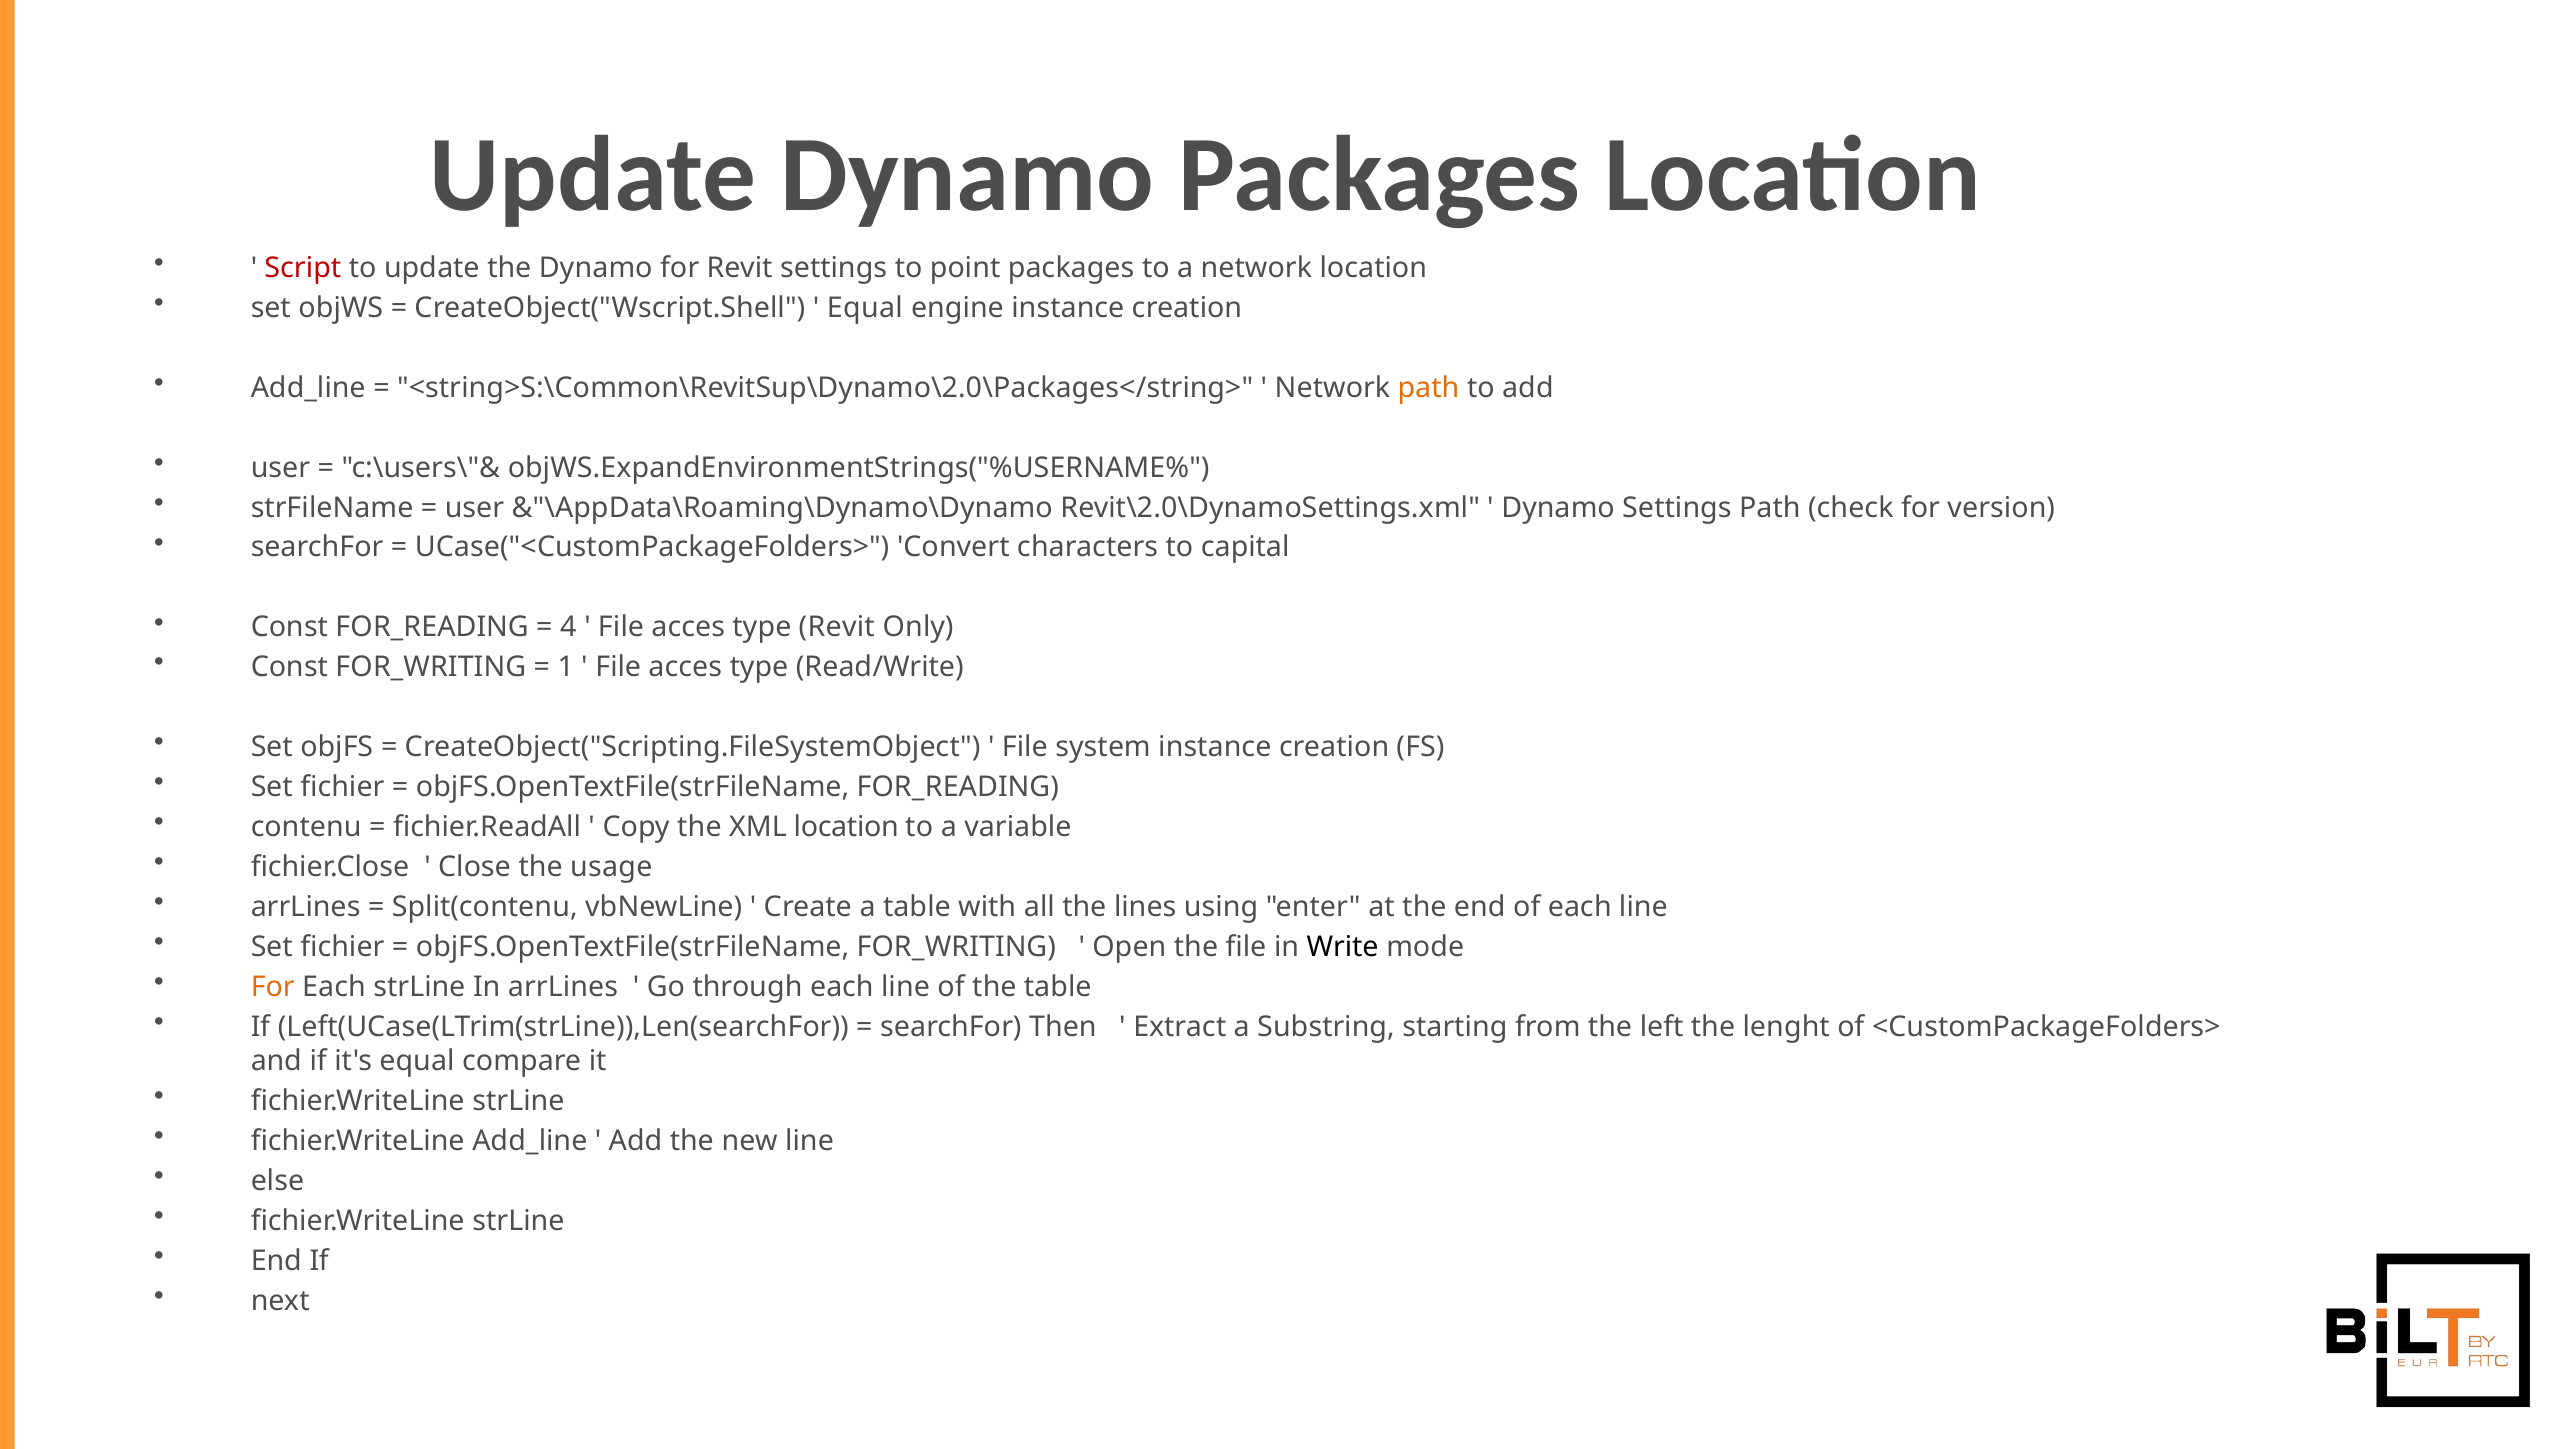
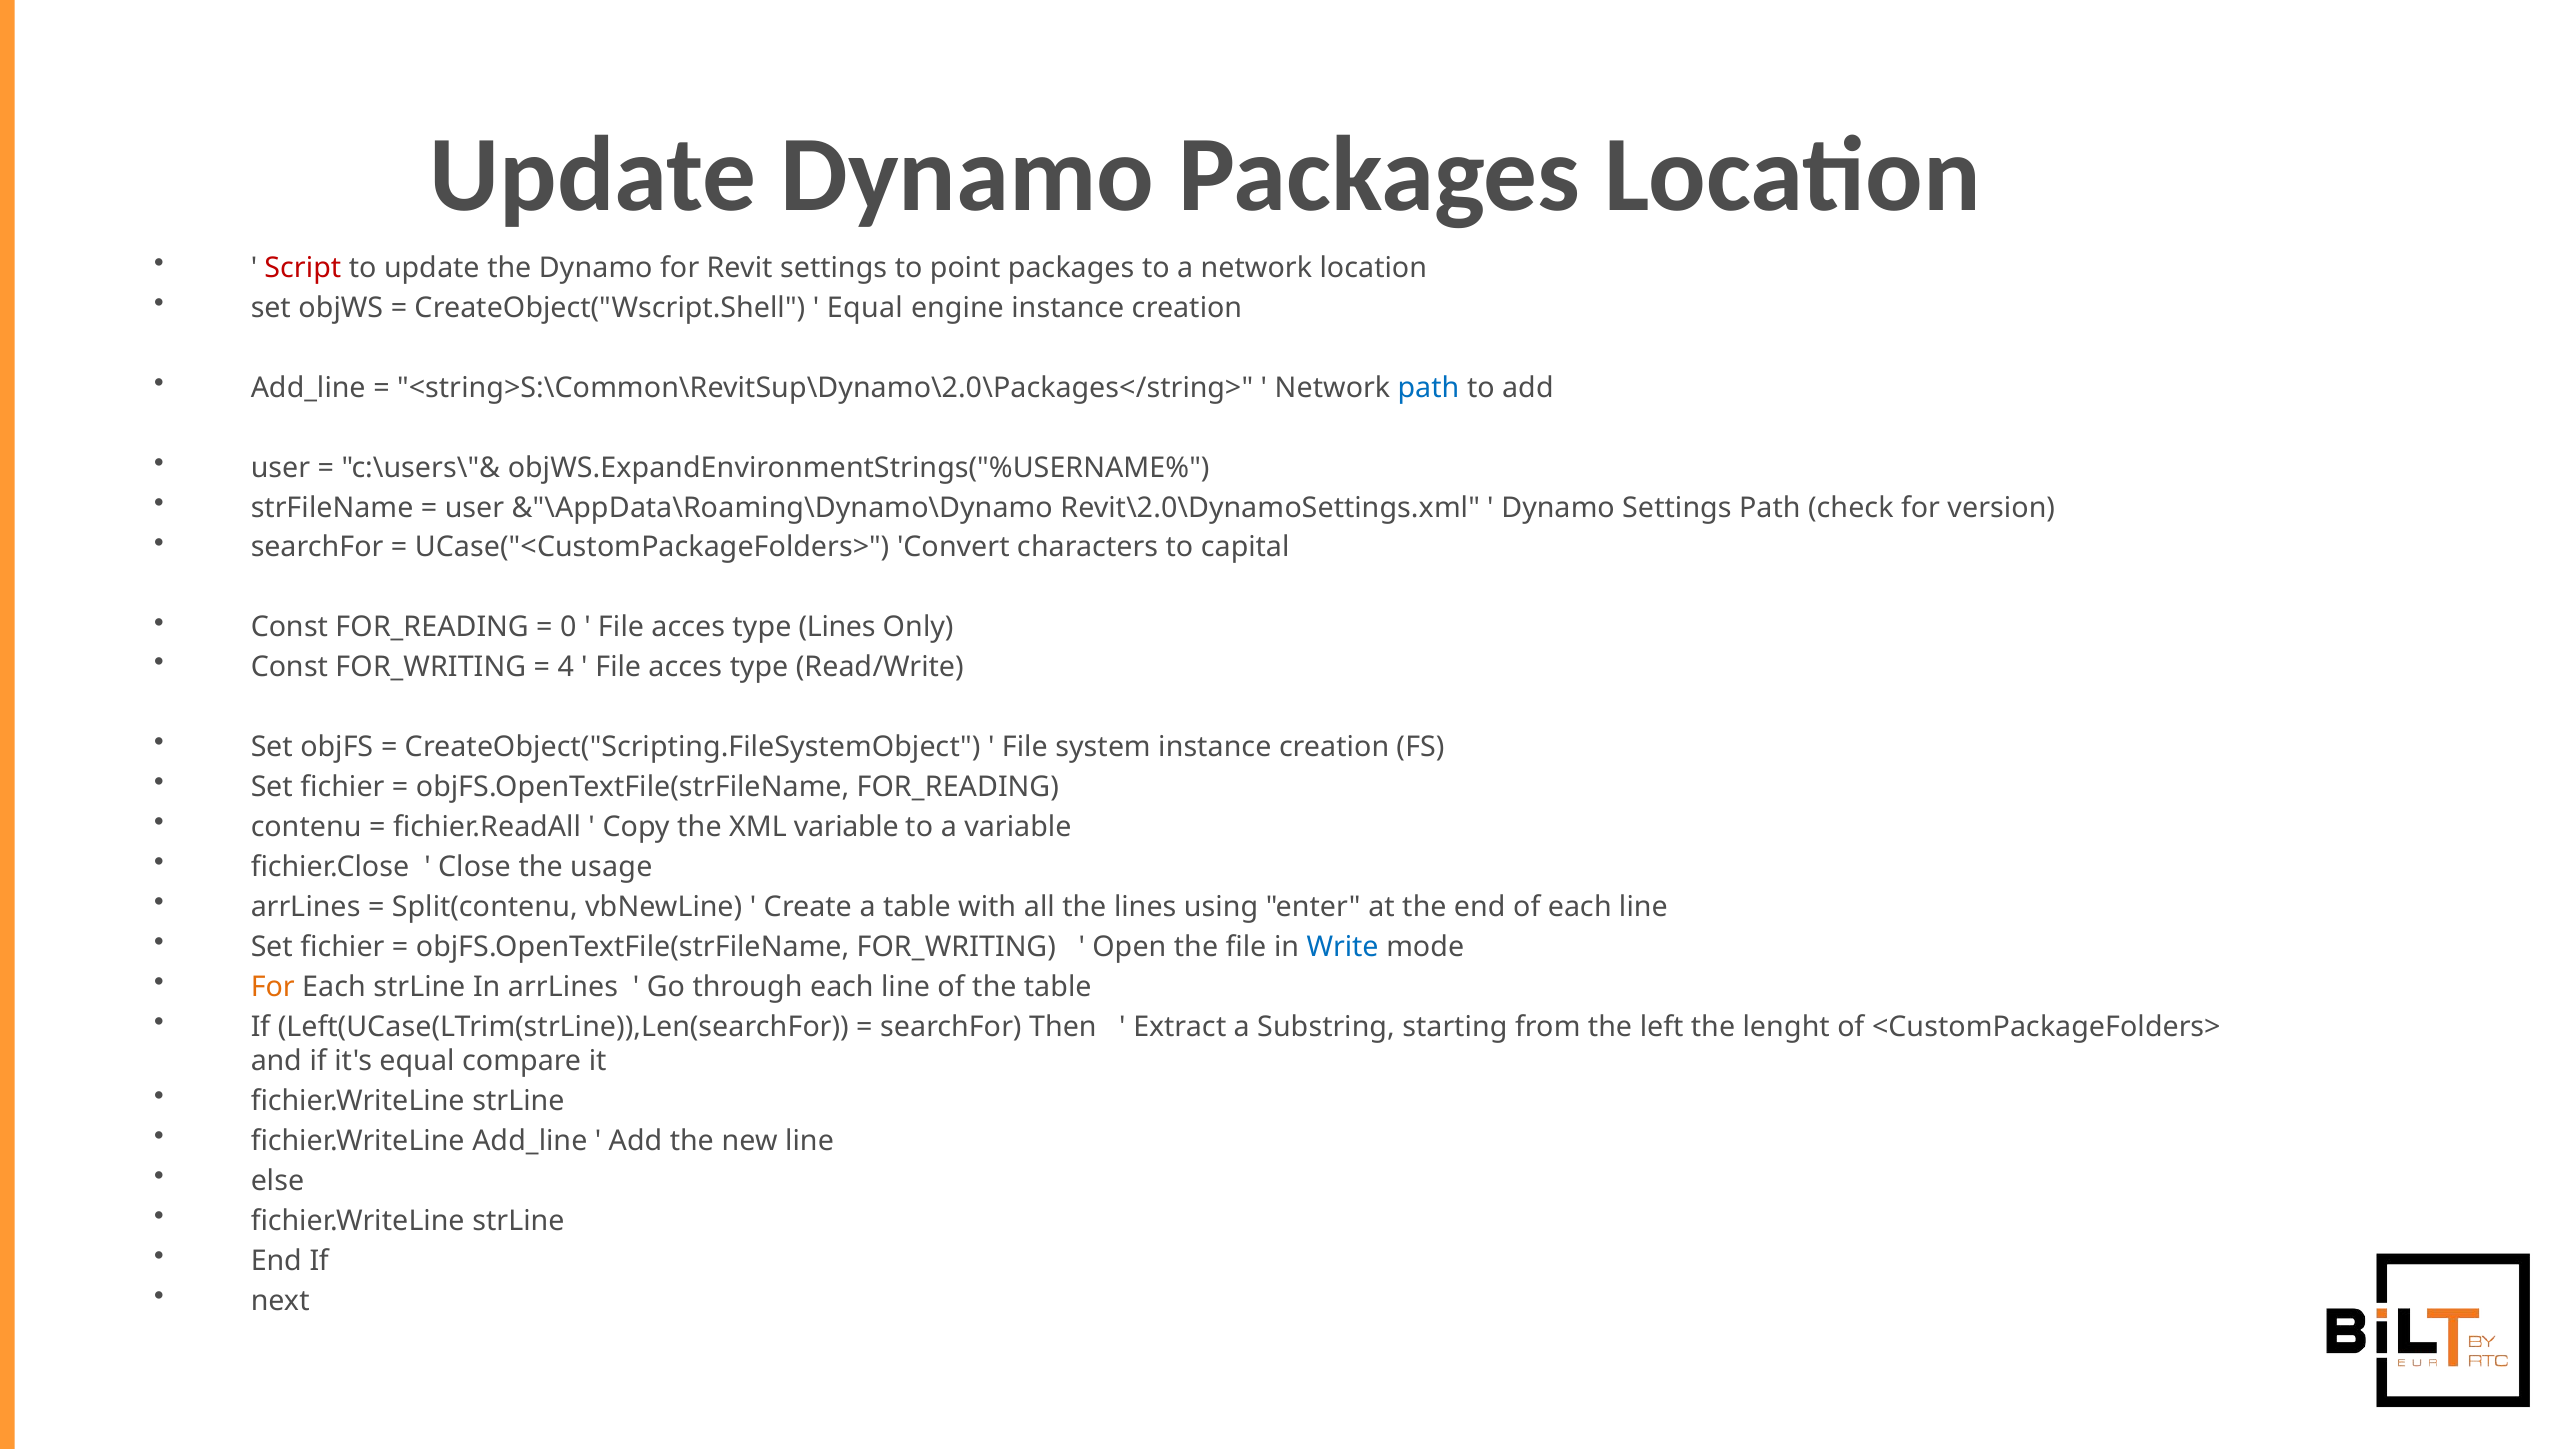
path colour: orange -> blue (1428, 388)
4: 4 -> 0 (568, 627)
type Revit: Revit -> Lines (837, 627)
1: 1 -> 4 (566, 667)
XML location: location -> variable (846, 827)
Write colour: black -> blue (1343, 947)
